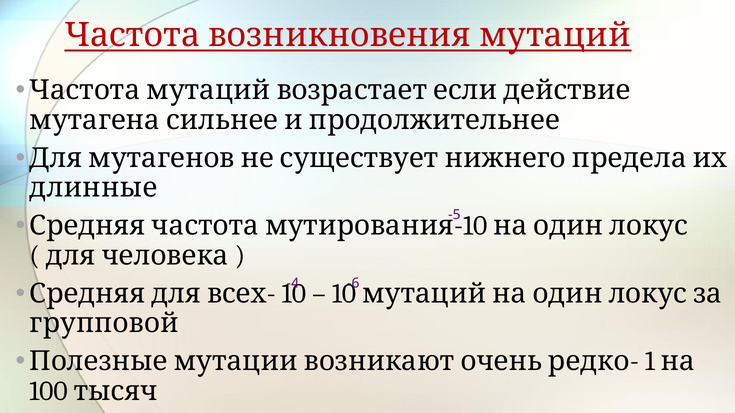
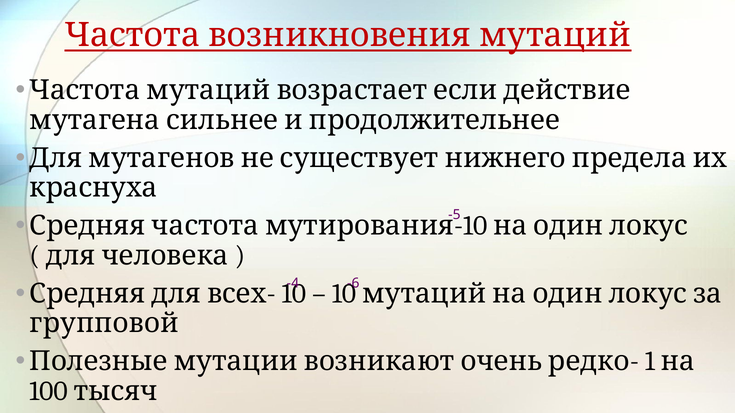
длинные: длинные -> краснуха (93, 188)
